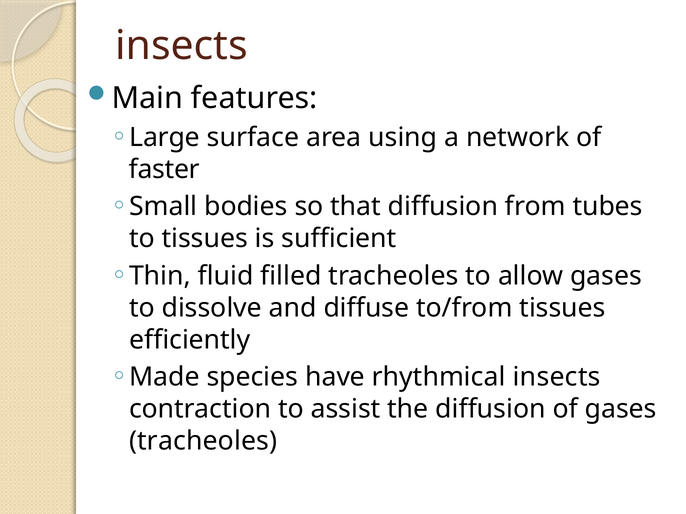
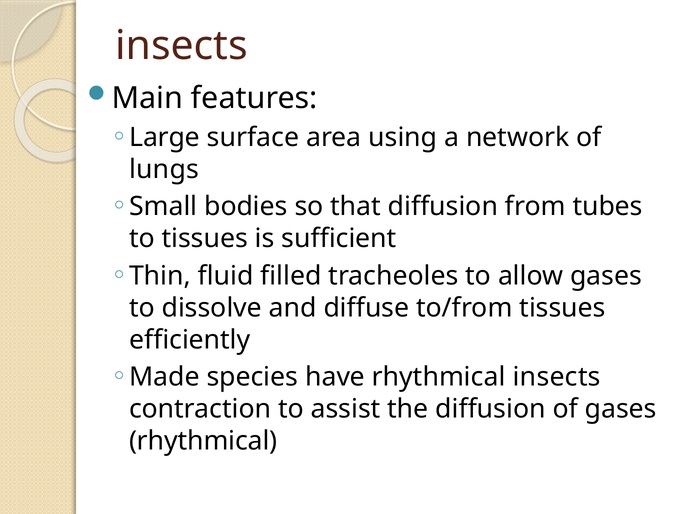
faster: faster -> lungs (164, 169)
tracheoles: tracheoles -> rhythmical (203, 441)
